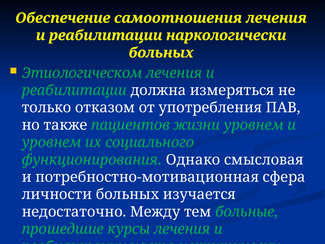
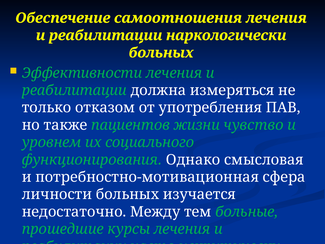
Этиологическом: Этиологическом -> Эффективности (82, 73)
жизни уровнем: уровнем -> чувство (254, 125)
